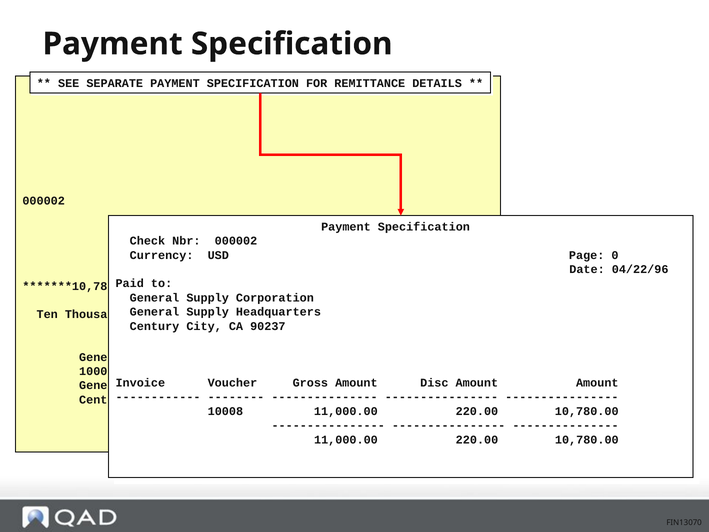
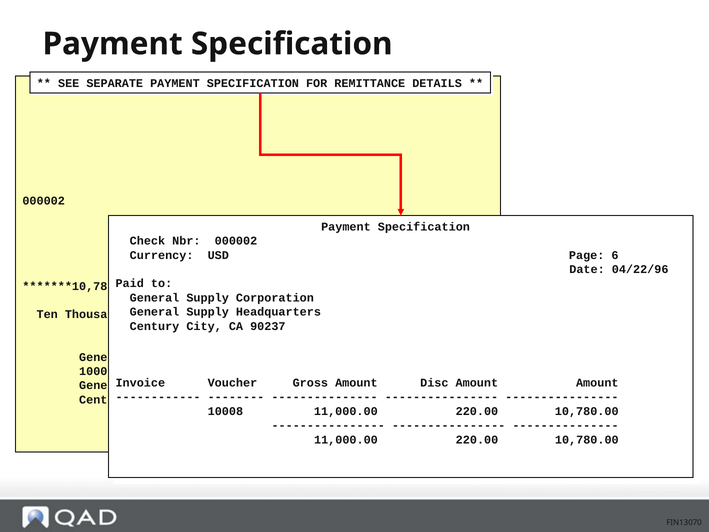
0: 0 -> 6 (615, 255)
